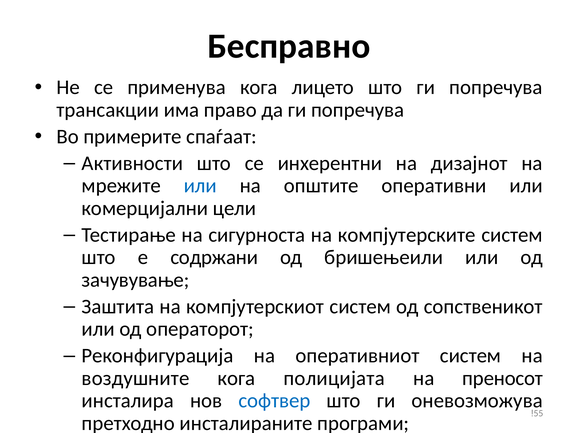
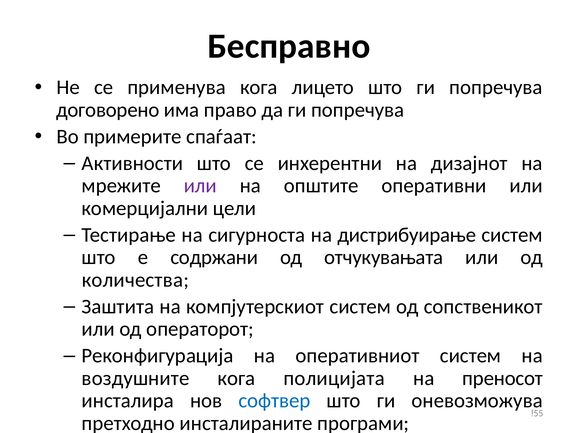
трансакции: трансакции -> договорено (108, 110)
или colour: blue -> purple (200, 186)
компјутерските: компјутерските -> дистрибуирање (407, 235)
бришењеили: бришењеили -> отчукувањата (384, 258)
зачувување: зачувување -> количества (135, 280)
